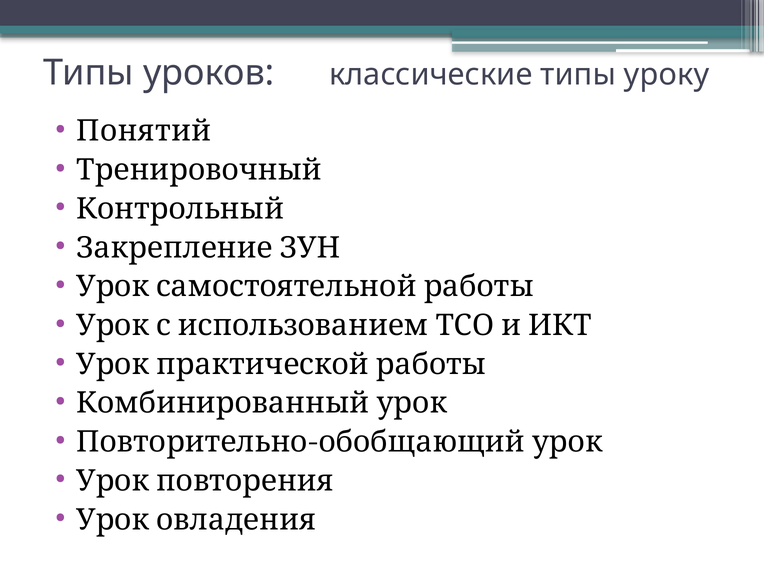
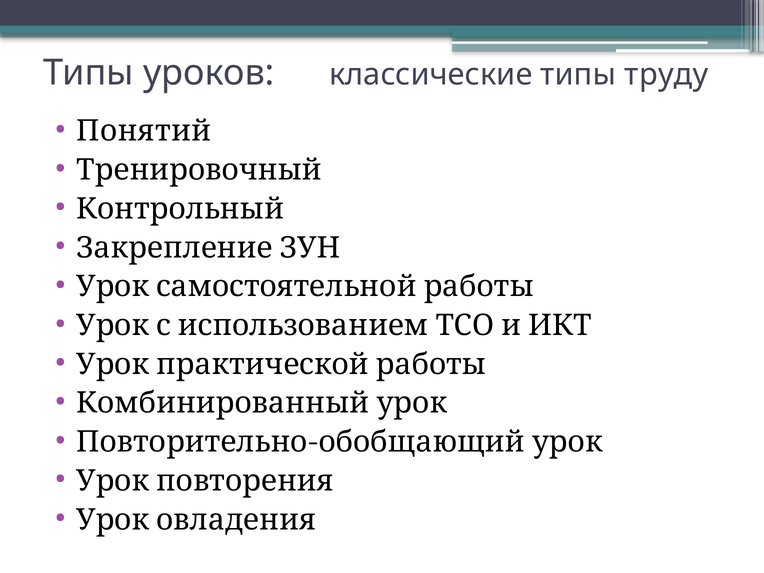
уроку: уроку -> труду (667, 75)
